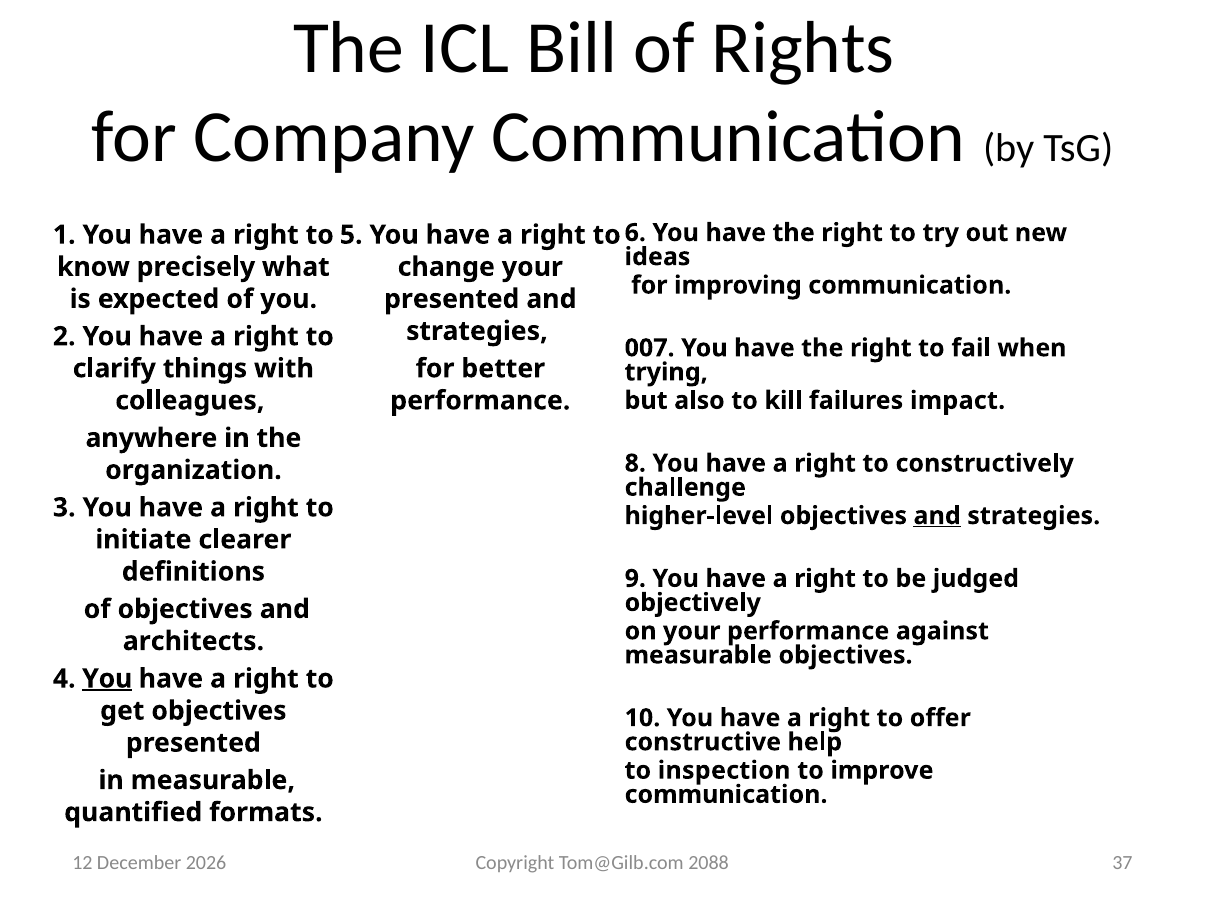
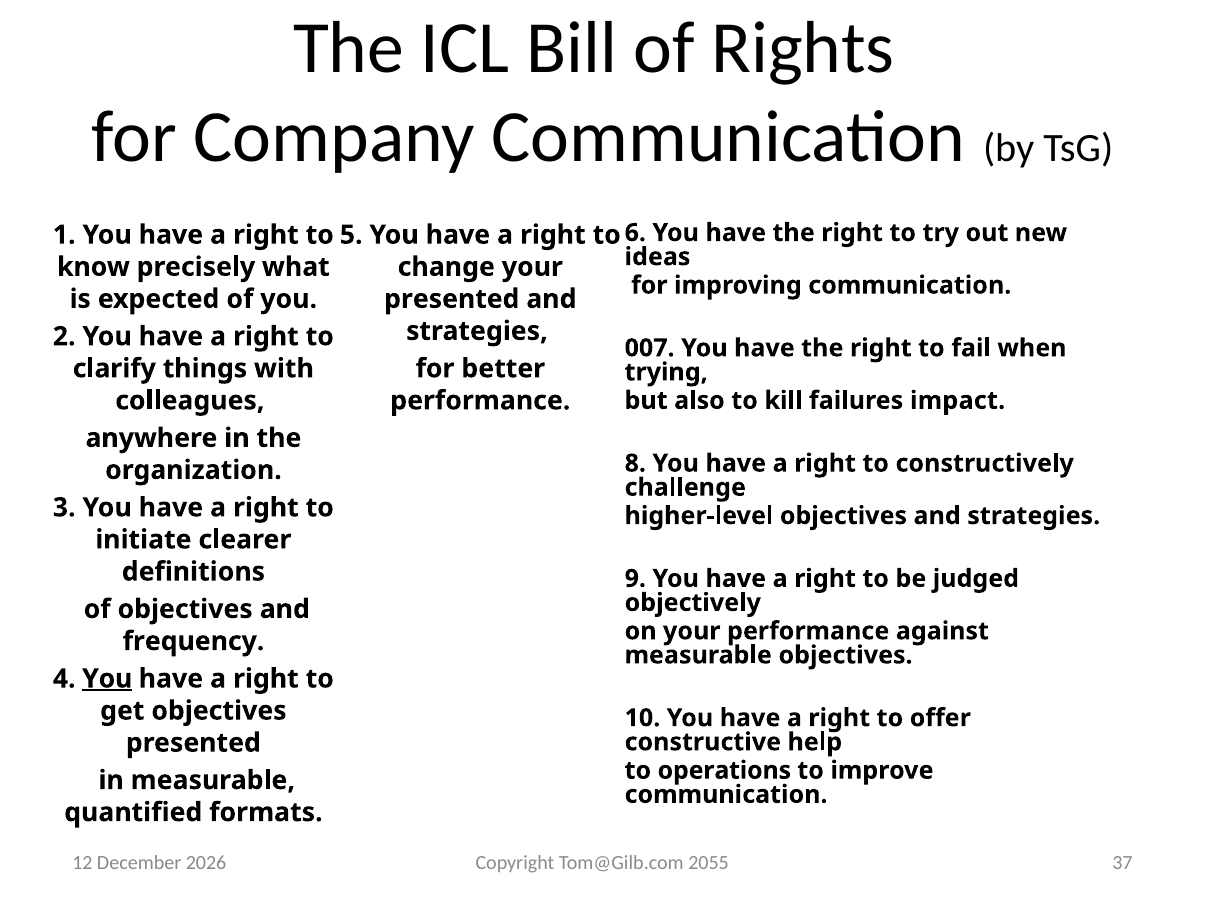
and underline: present -> none (937, 516)
architects: architects -> frequency (193, 641)
inspection: inspection -> operations (724, 770)
2088: 2088 -> 2055 (709, 863)
